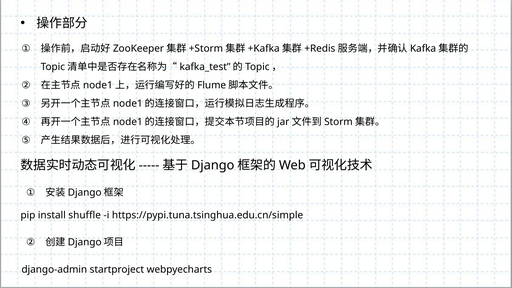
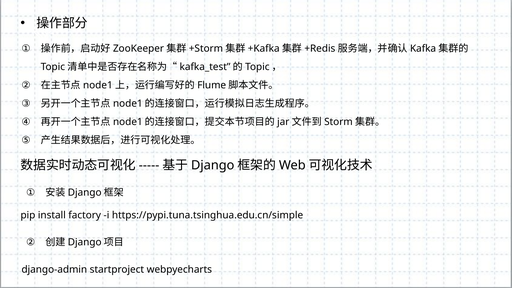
shuffle: shuffle -> factory (85, 215)
